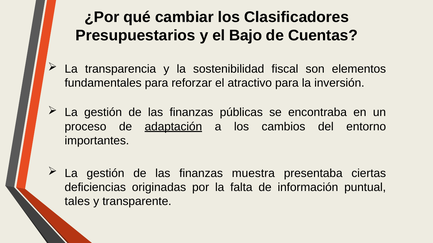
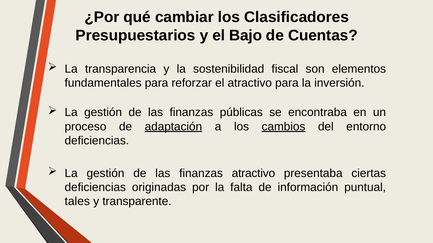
cambios underline: none -> present (283, 127)
importantes: importantes -> deficiencias (97, 141)
finanzas muestra: muestra -> atractivo (253, 174)
